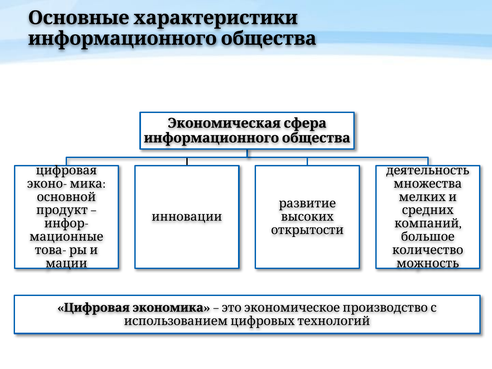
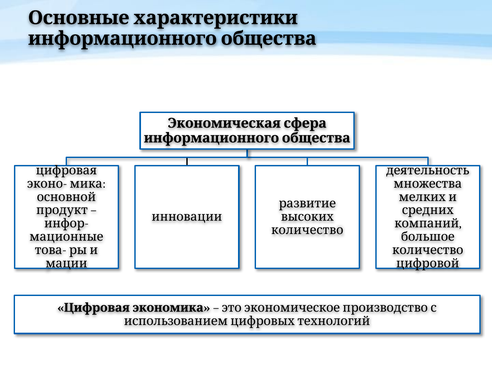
открытости: открытости -> количество (307, 230)
можность: можность -> цифровой (428, 263)
